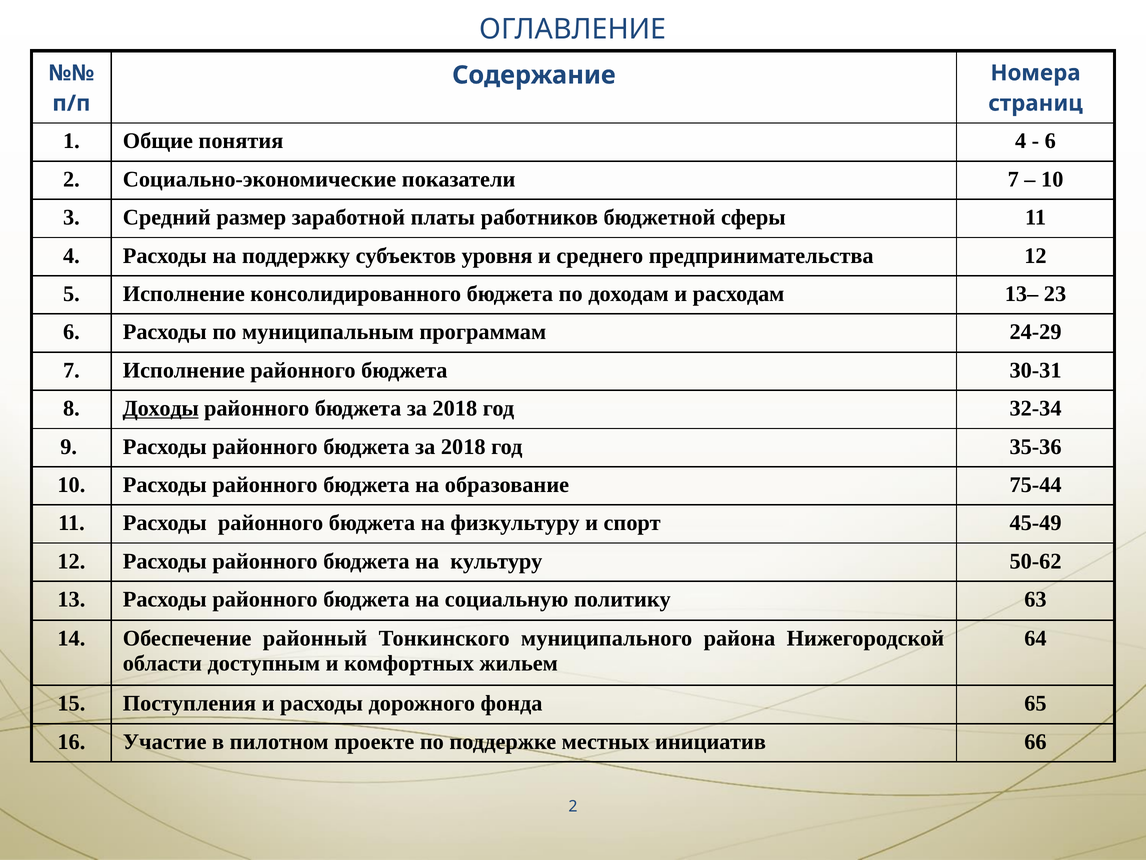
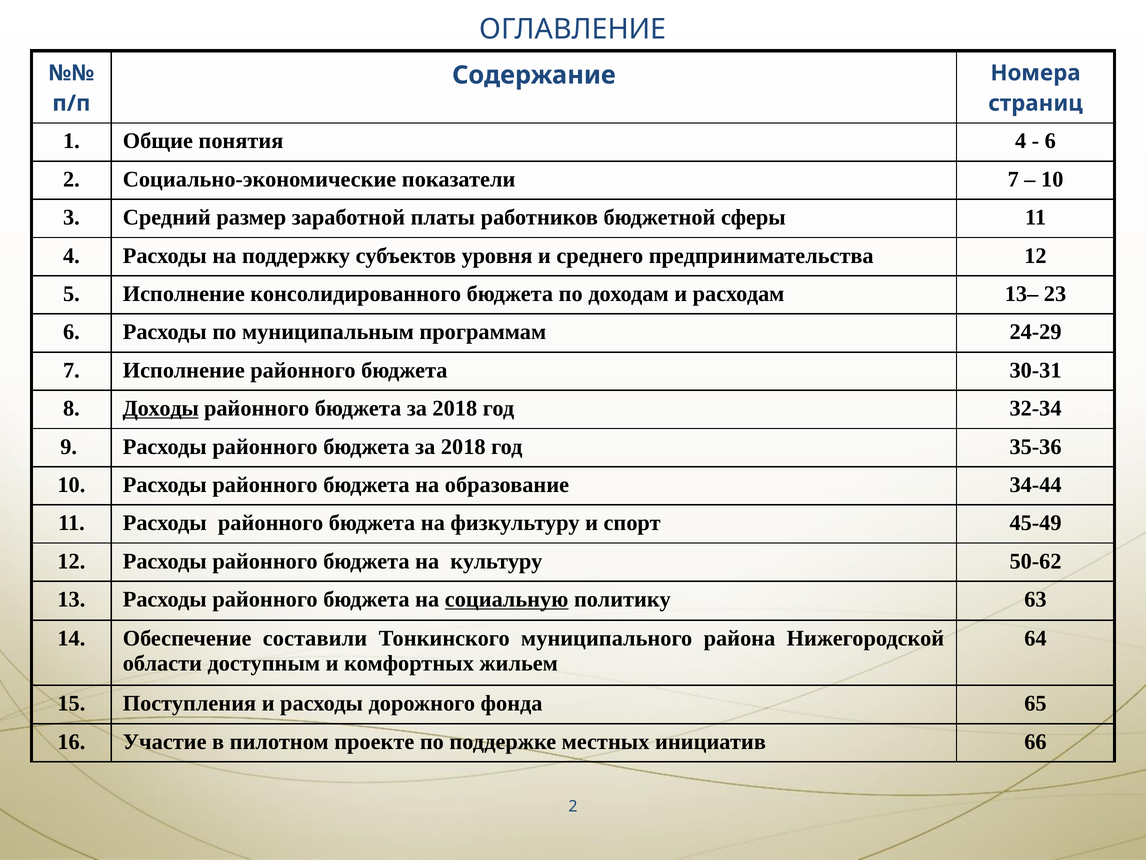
75-44: 75-44 -> 34-44 (1036, 485)
социальную underline: none -> present (507, 599)
районный: районный -> составили (315, 638)
